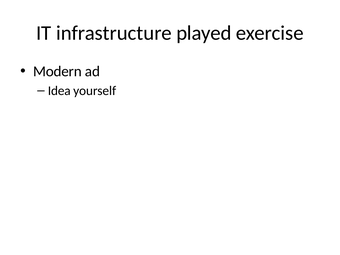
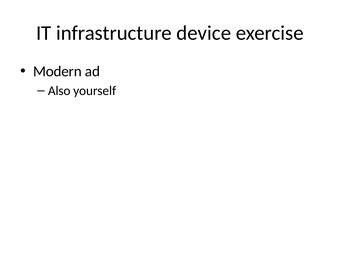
played: played -> device (204, 33)
Idea: Idea -> Also (59, 91)
